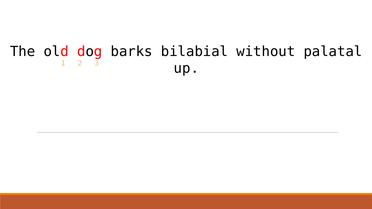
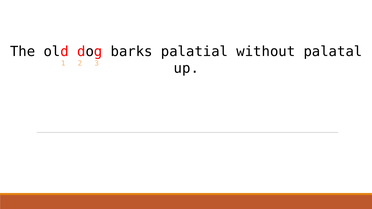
bilabial: bilabial -> palatial (195, 52)
